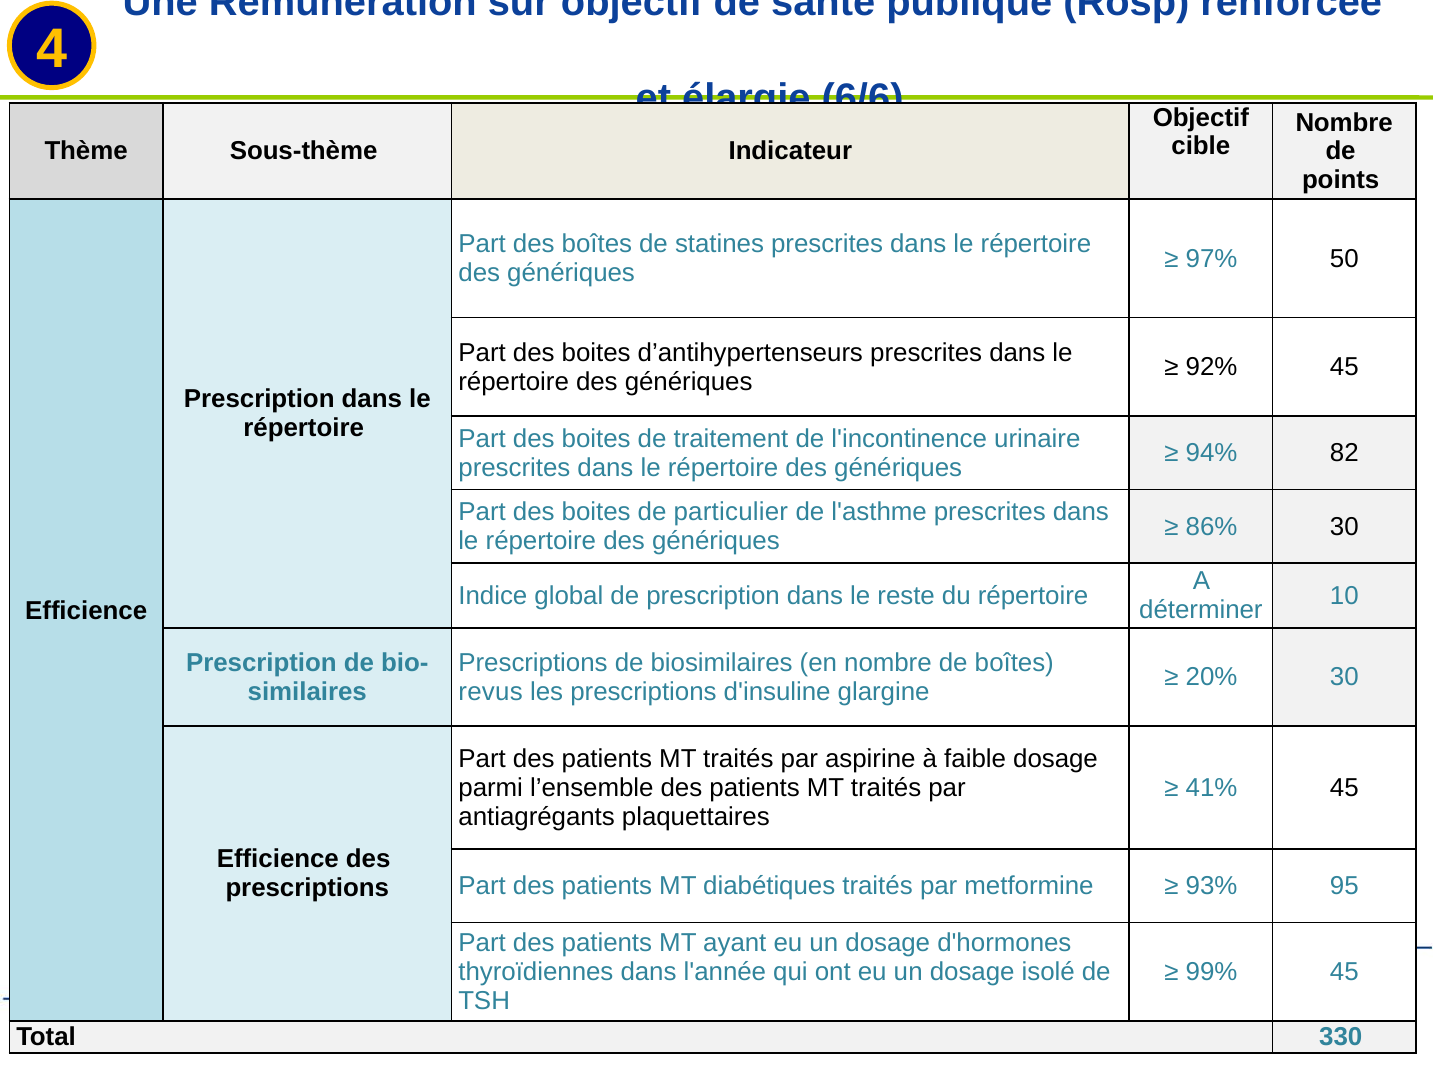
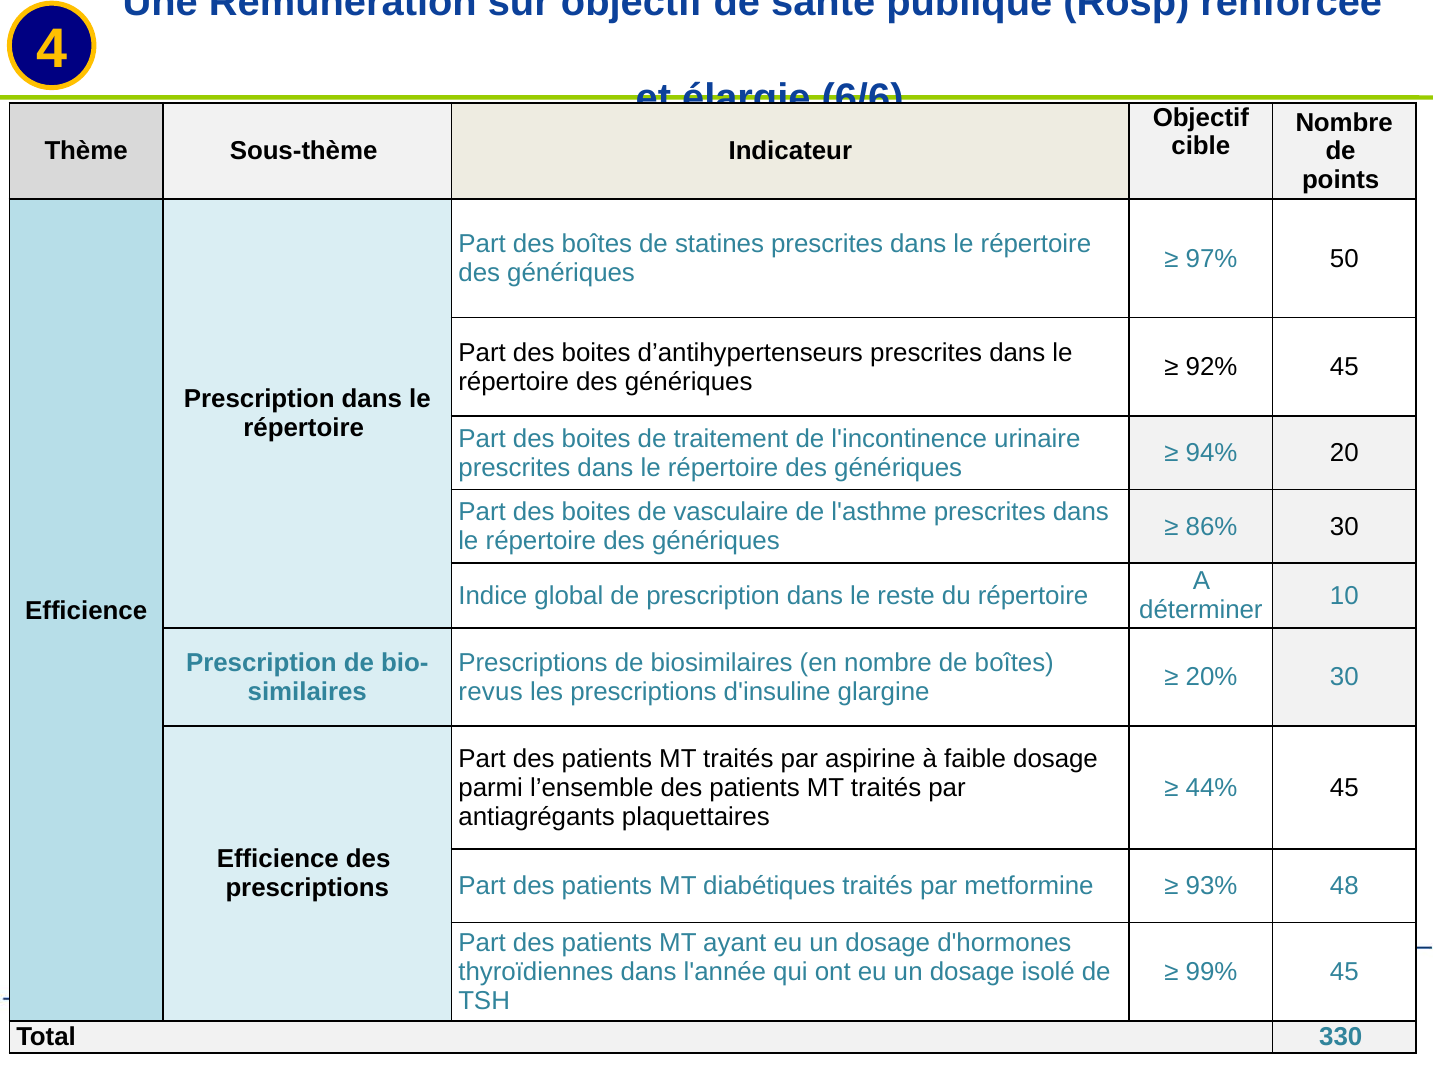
82: 82 -> 20 (1344, 453)
particulier: particulier -> vasculaire (731, 513)
41%: 41% -> 44% (1212, 788)
95: 95 -> 48 (1344, 887)
